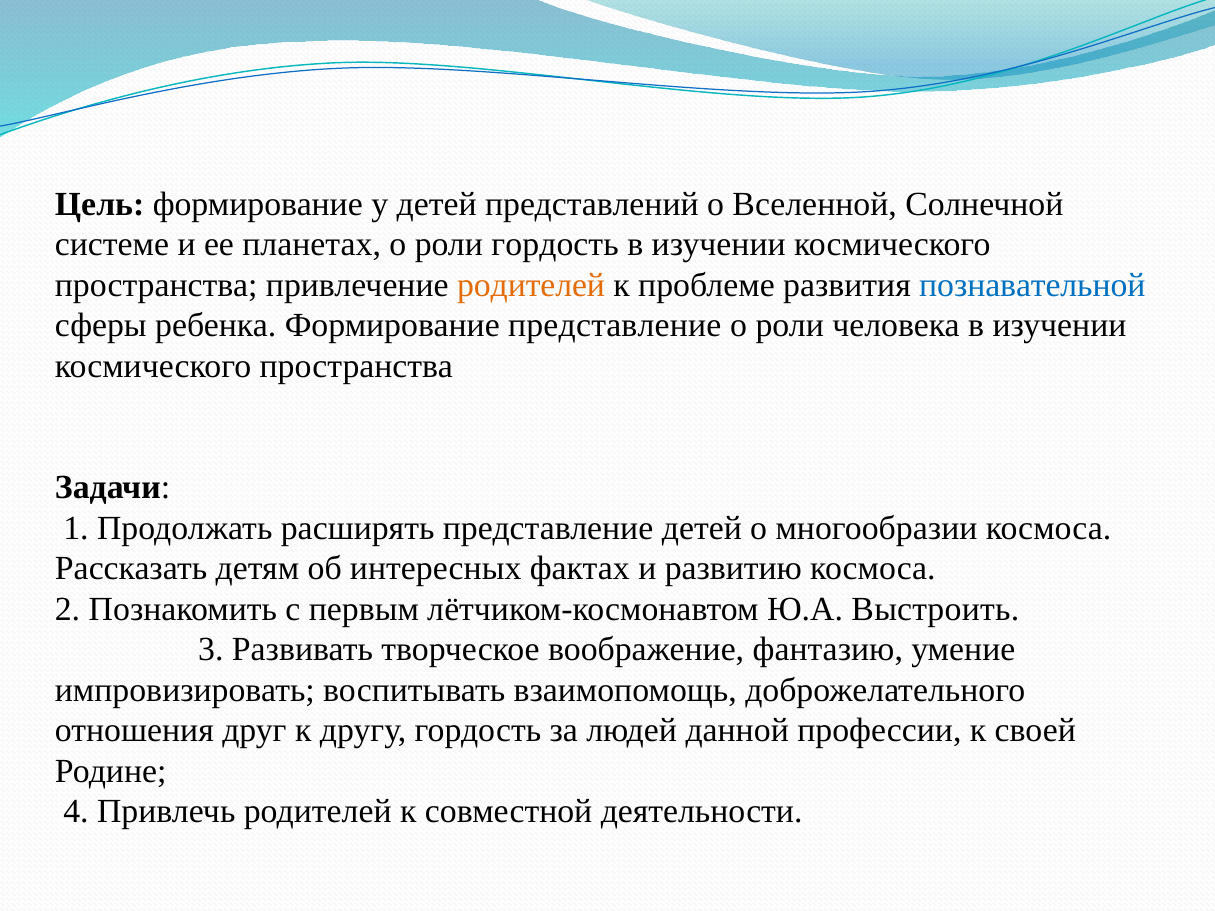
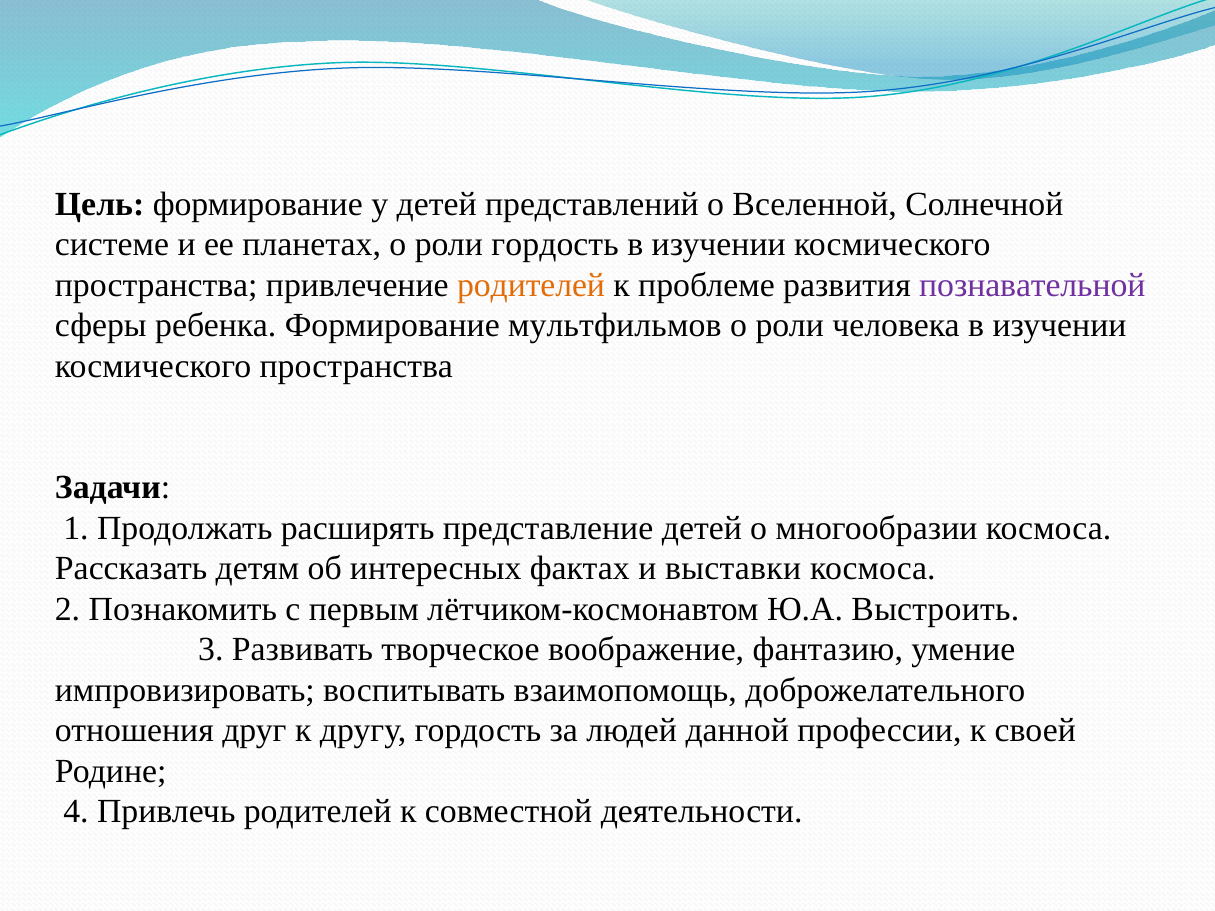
познавательной colour: blue -> purple (1032, 285)
Формирование представление: представление -> мультфильмов (615, 325)
развитию: развитию -> выставки (733, 569)
